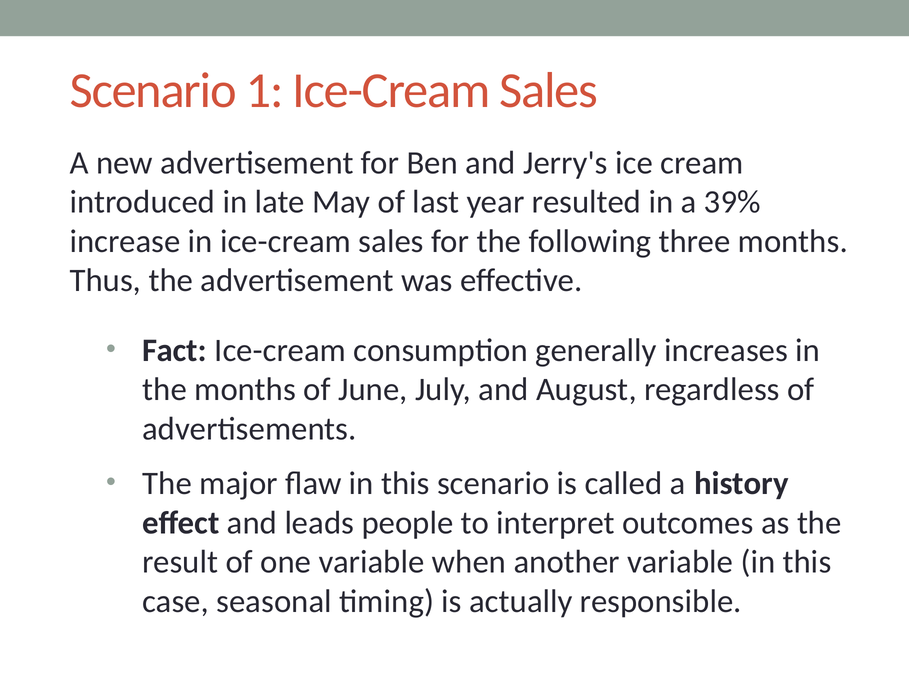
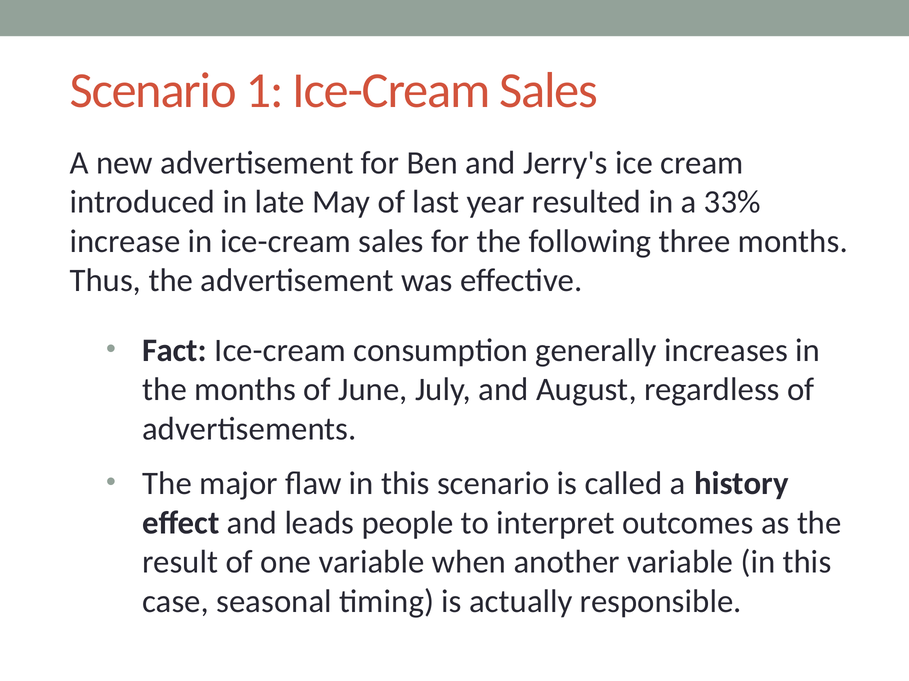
39%: 39% -> 33% (732, 202)
